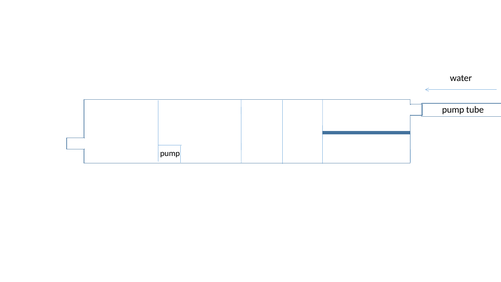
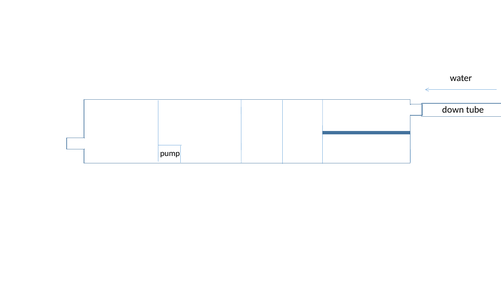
pump: pump -> down (453, 110)
